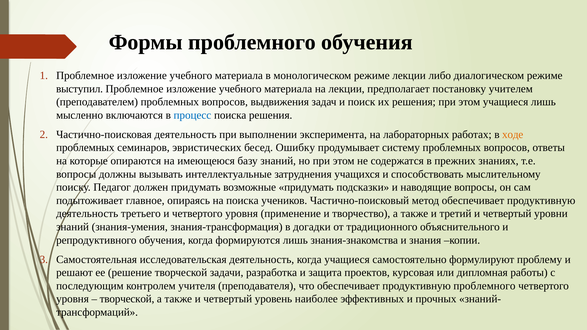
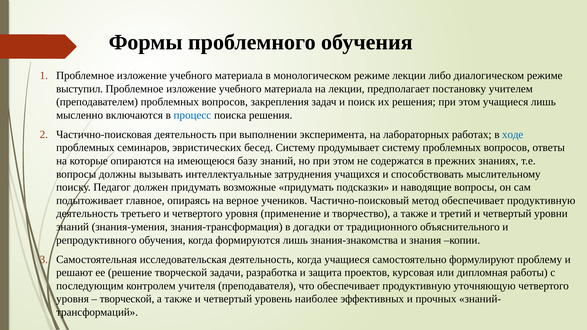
выдвижения: выдвижения -> закрепления (280, 102)
ходе colour: orange -> blue (513, 135)
бесед Ошибку: Ошибку -> Систему (295, 148)
на поиска: поиска -> верное (242, 201)
продуктивную проблемного: проблемного -> уточняющую (485, 286)
